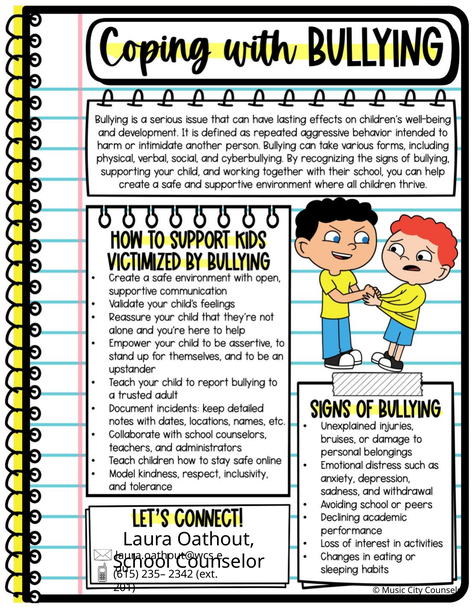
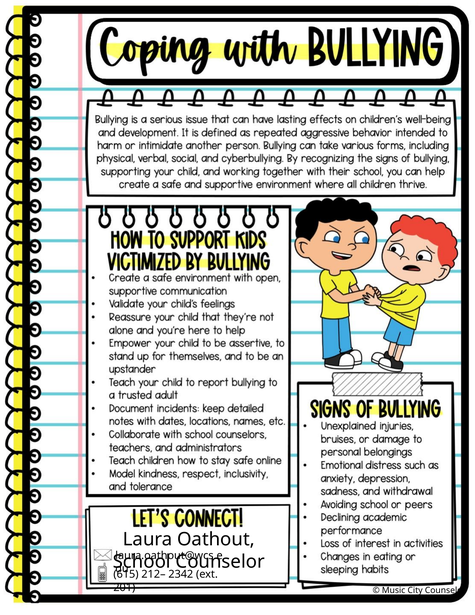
235–: 235– -> 212– (153, 574)
